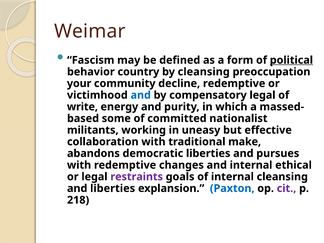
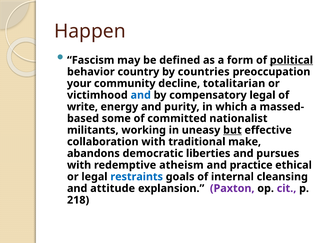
Weimar: Weimar -> Happen (90, 31)
by cleansing: cleansing -> countries (204, 72)
decline redemptive: redemptive -> totalitarian (234, 83)
but underline: none -> present (232, 130)
changes: changes -> atheism (181, 165)
and internal: internal -> practice (251, 165)
restraints colour: purple -> blue (137, 177)
and liberties: liberties -> attitude (113, 188)
Paxton colour: blue -> purple (232, 188)
